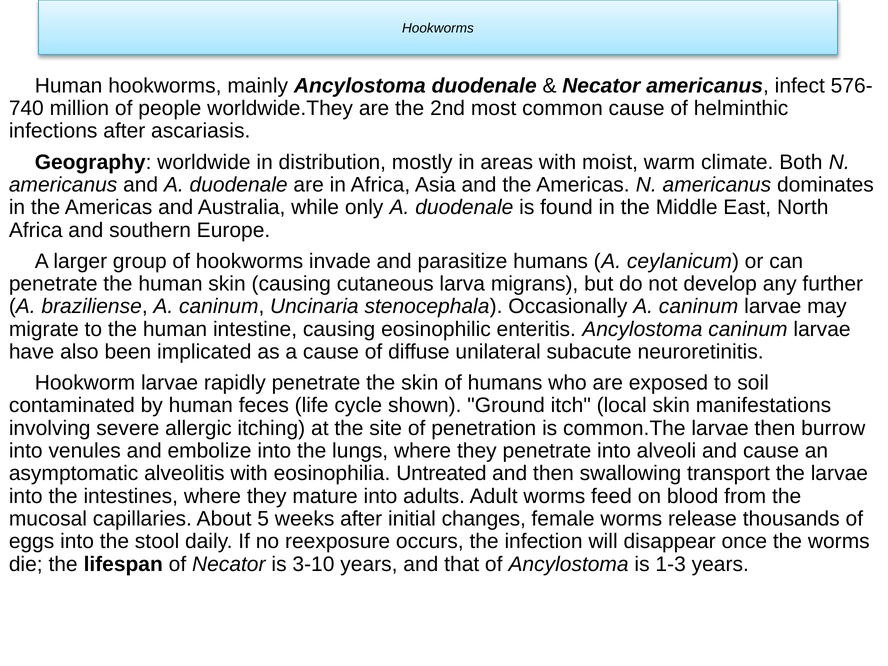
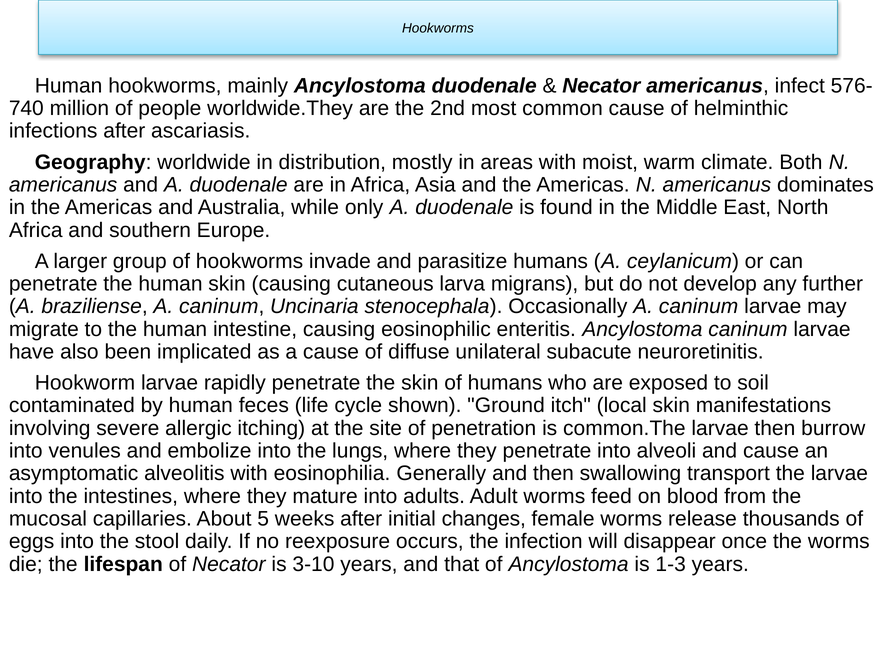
Untreated: Untreated -> Generally (441, 474)
